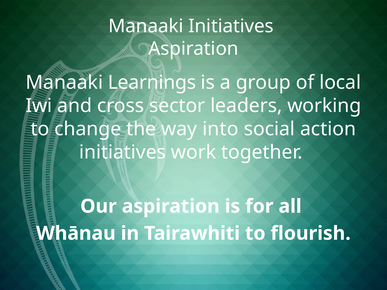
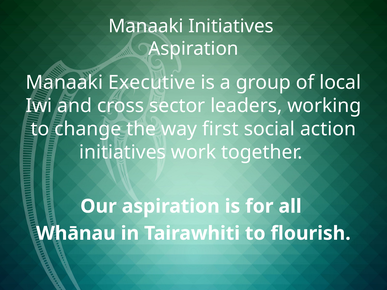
Learnings: Learnings -> Executive (152, 83)
into: into -> first (220, 129)
